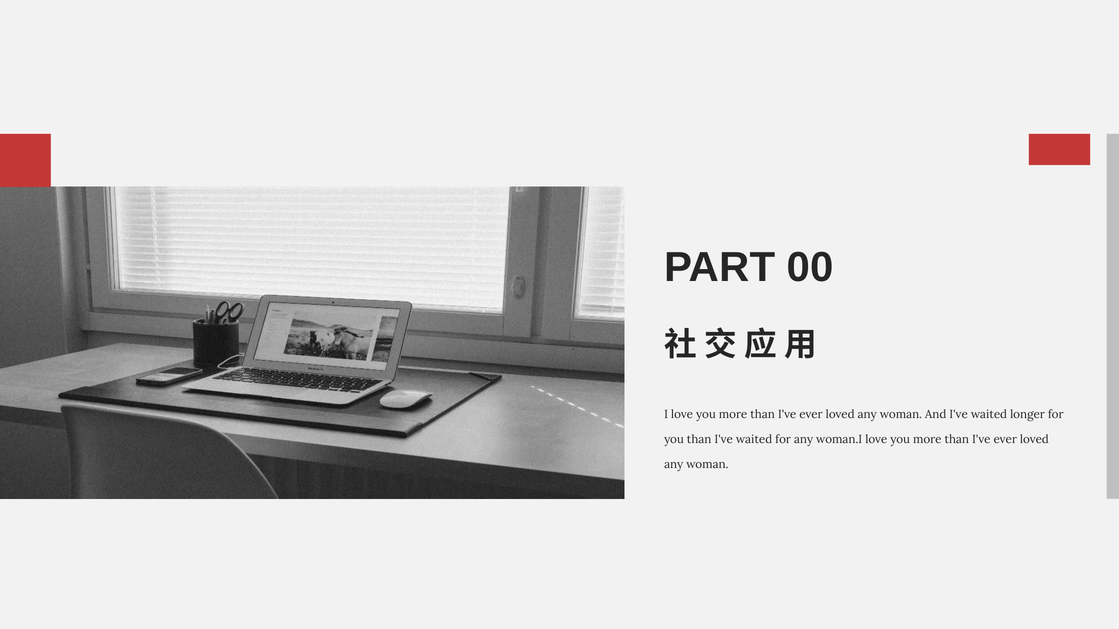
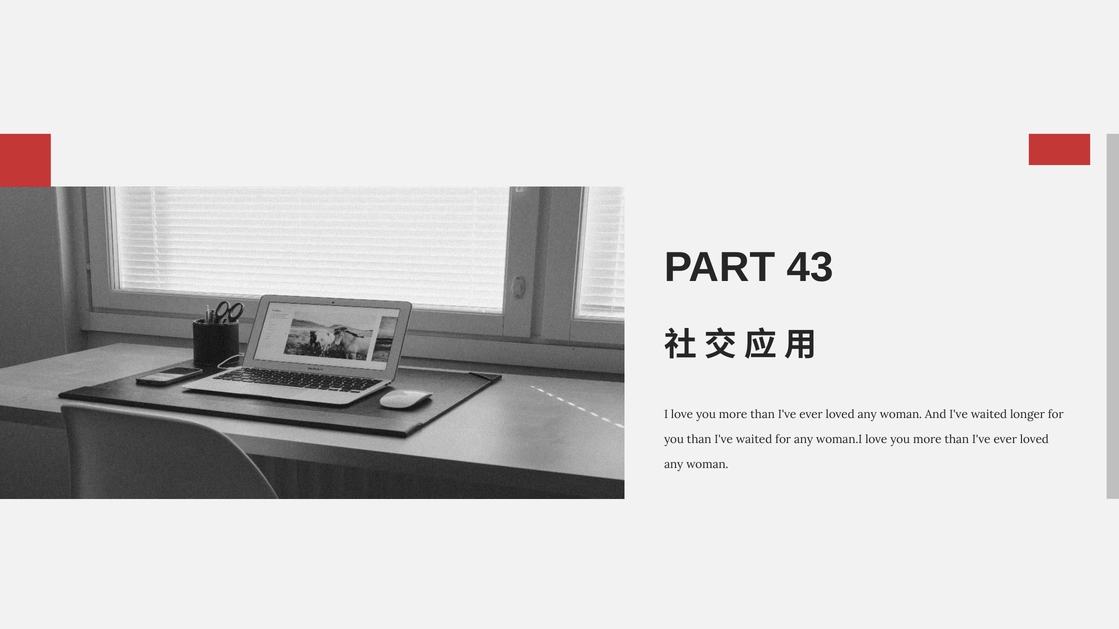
00: 00 -> 43 (810, 267)
